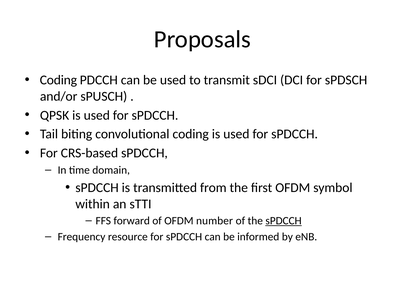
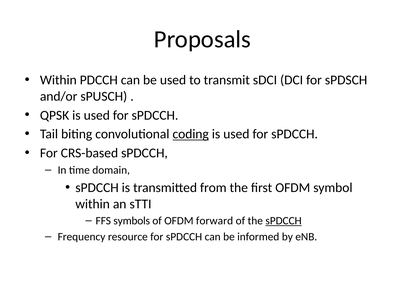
Coding: Coding -> Within (58, 80)
coding underline: none -> present (191, 134)
forward: forward -> symbols (132, 221)
number: number -> forward (215, 221)
